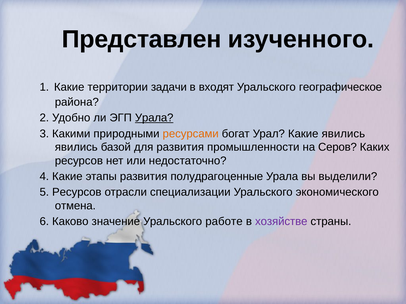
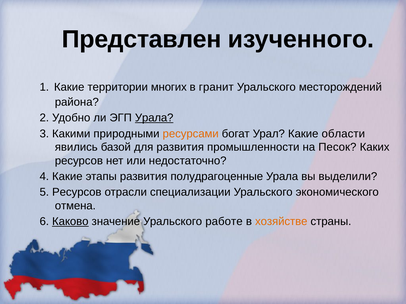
задачи: задачи -> многих (169, 87)
входят: входят -> гранит (216, 87)
географическое: географическое -> месторождений (340, 87)
Какие явились: явились -> области (343, 134)
Серов: Серов -> Песок (337, 147)
Каково underline: none -> present (70, 222)
хозяйстве colour: purple -> orange (281, 222)
